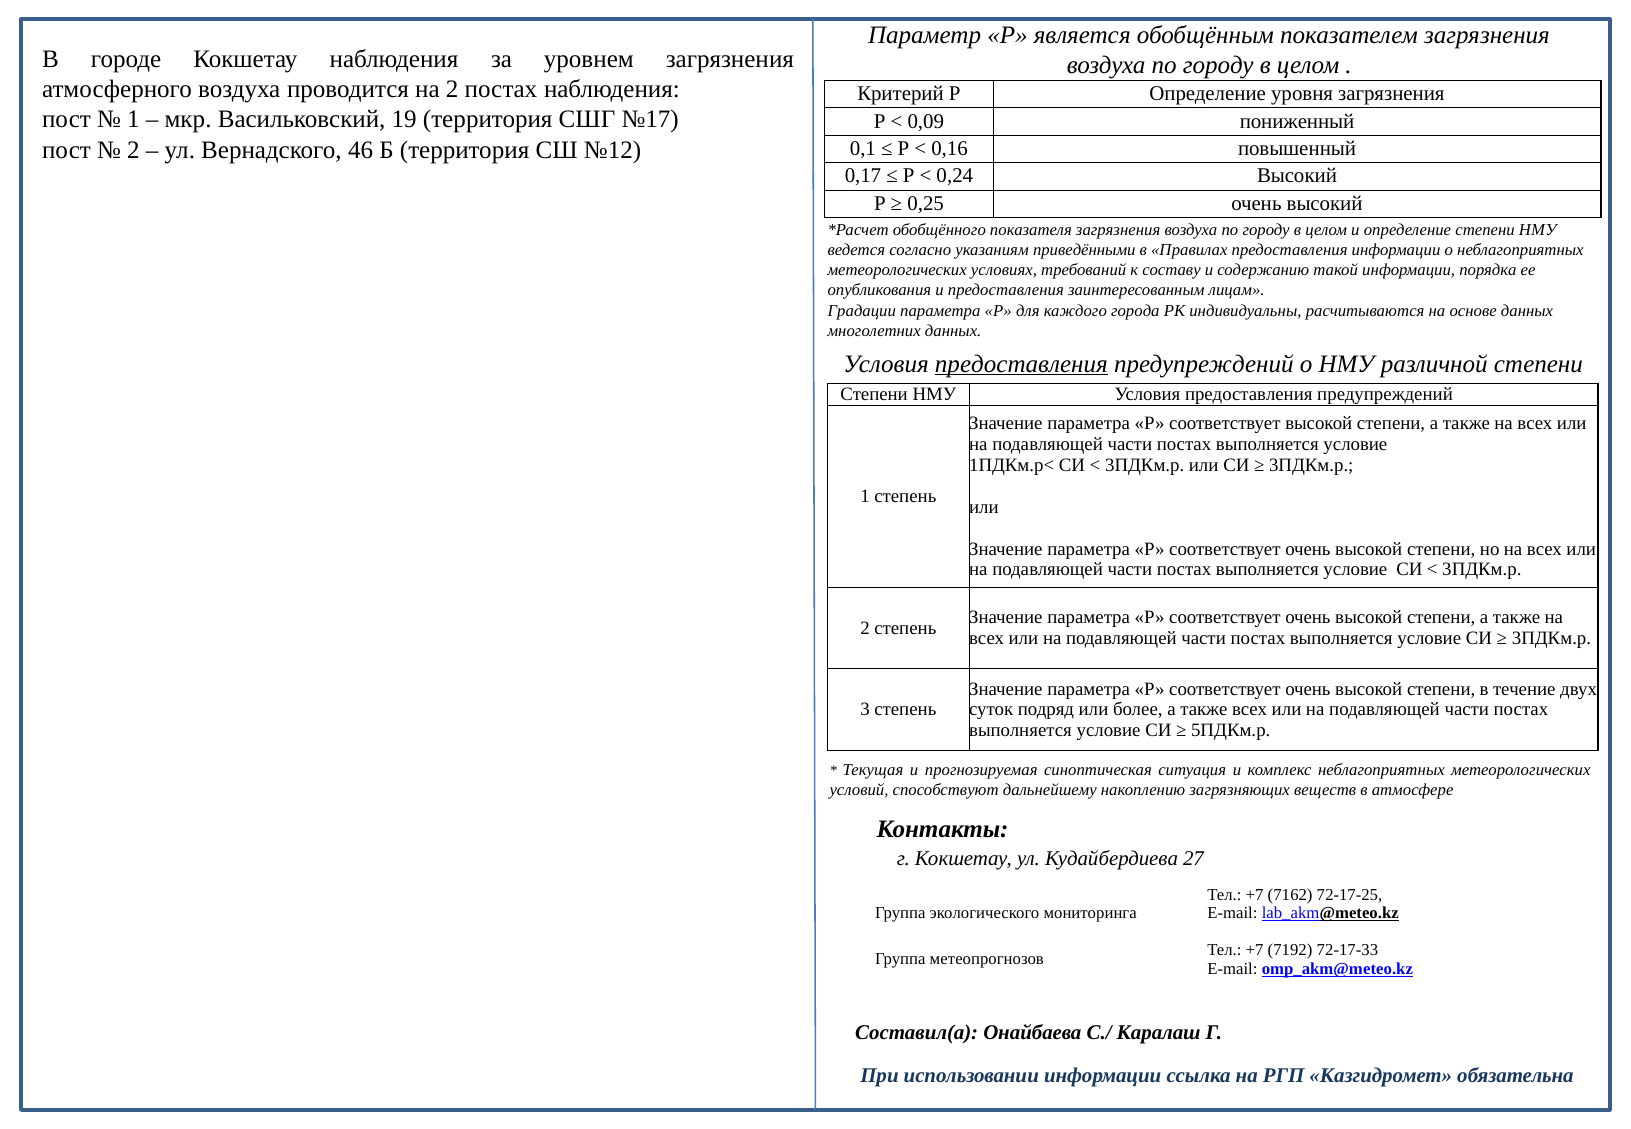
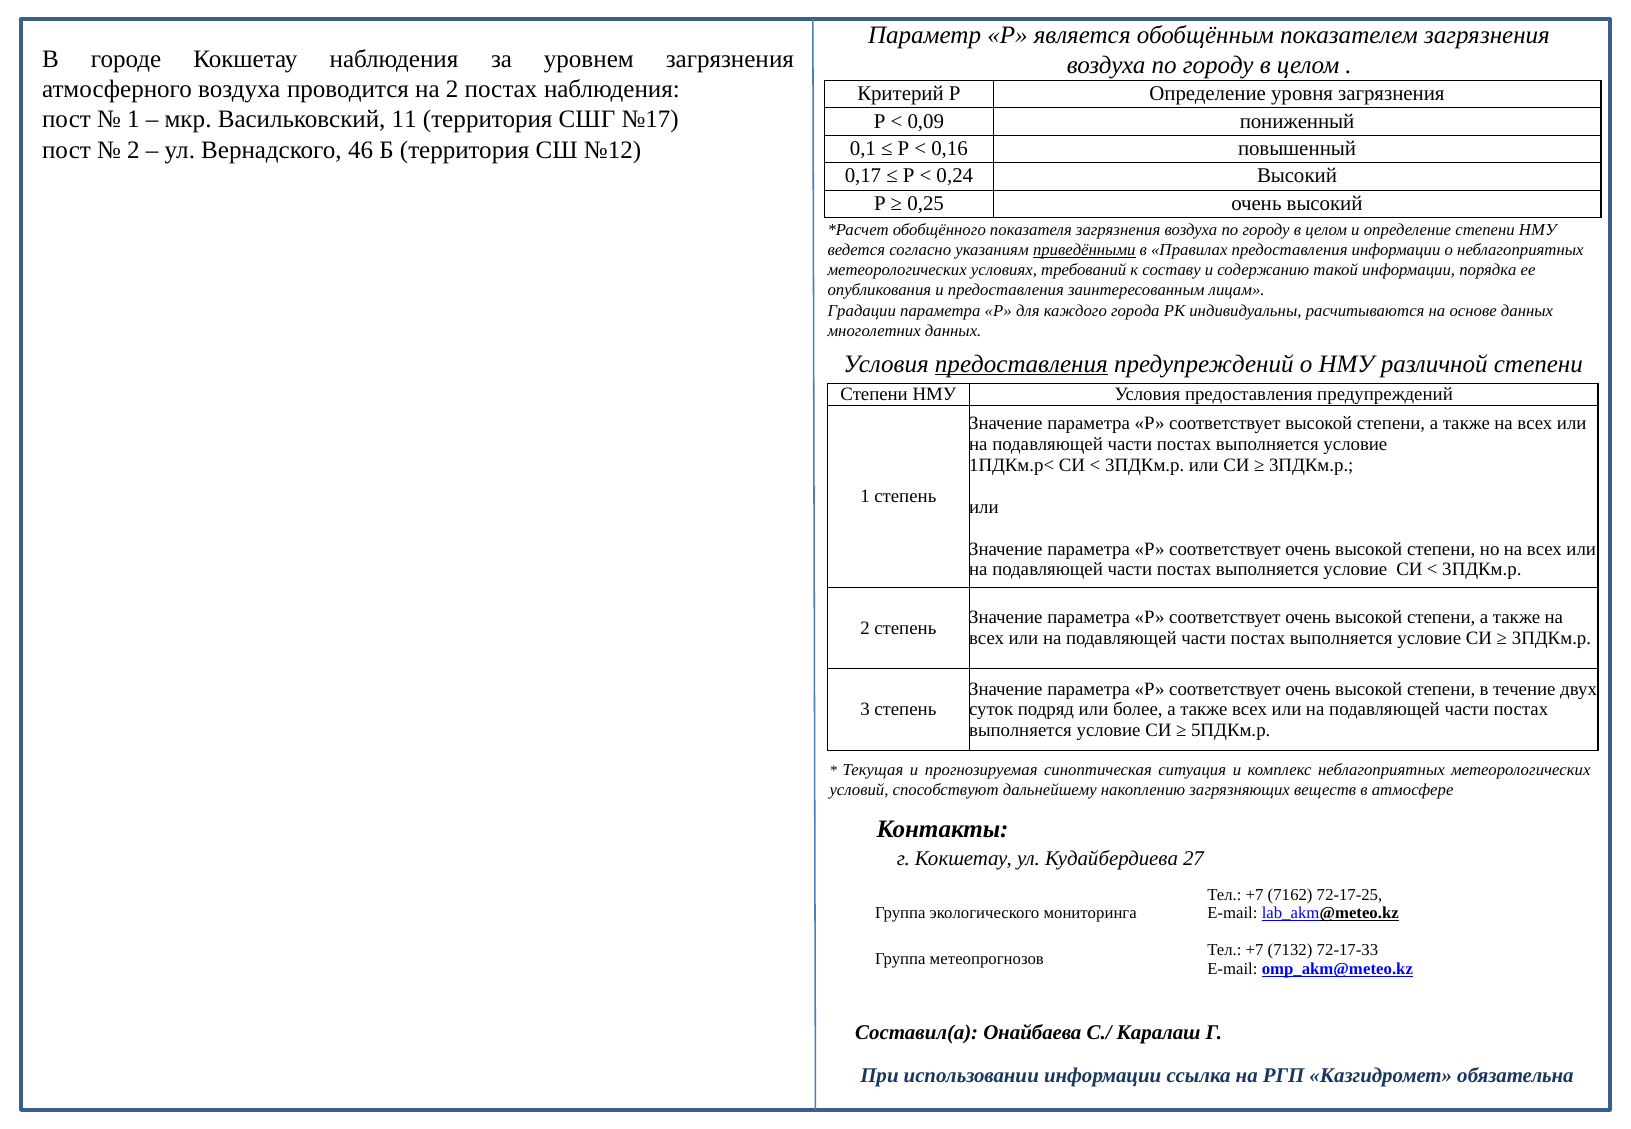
19: 19 -> 11 (404, 120)
приведёнными underline: none -> present (1084, 250)
7192: 7192 -> 7132 (1290, 950)
